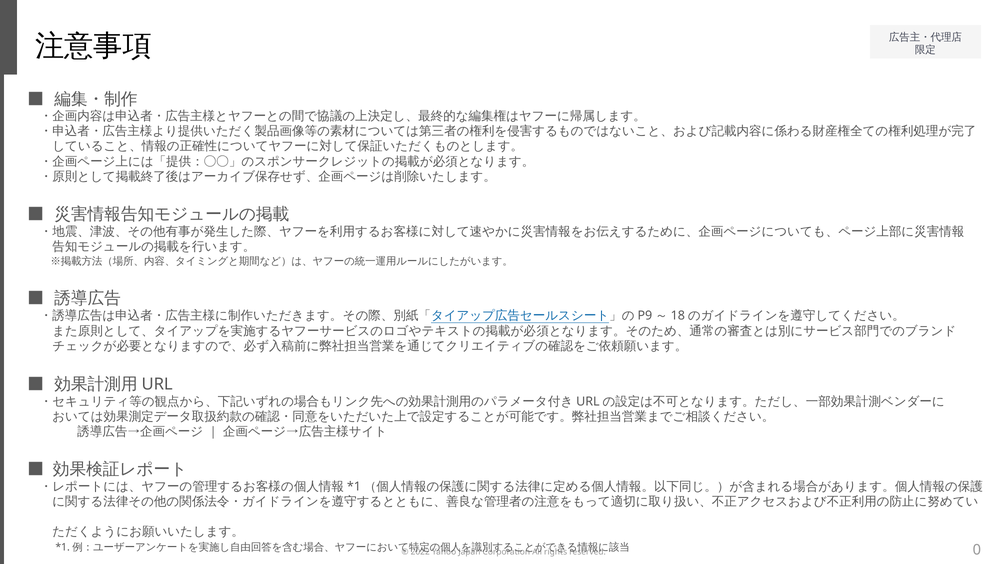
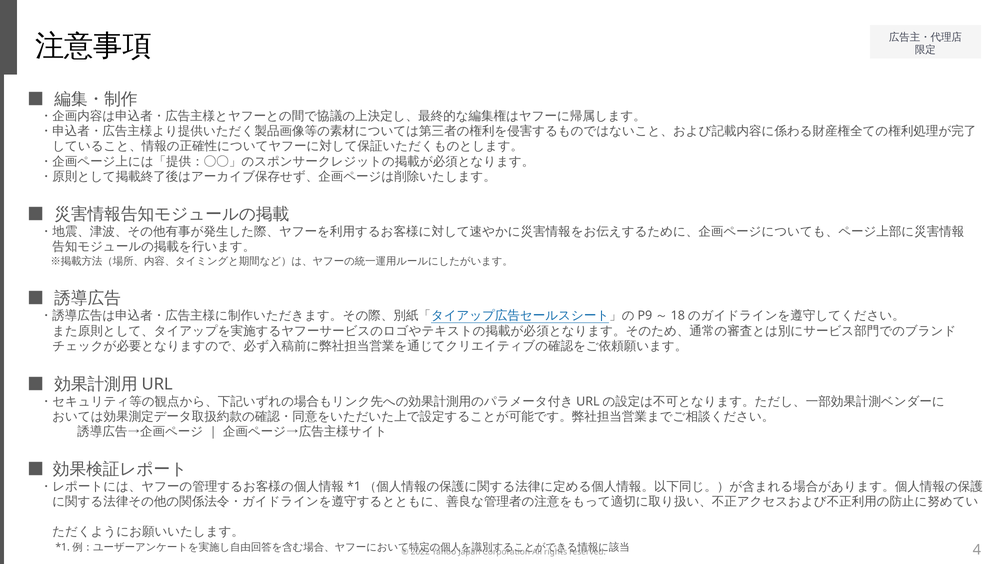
0: 0 -> 4 (977, 550)
